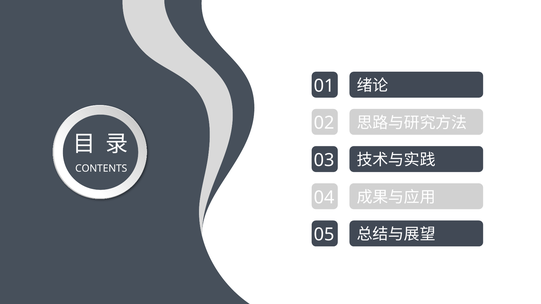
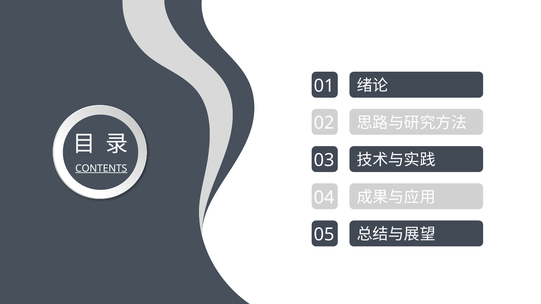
CONTENTS underline: none -> present (101, 169)
